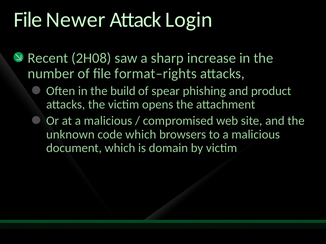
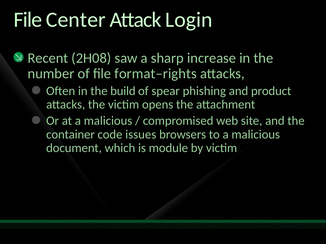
Newer: Newer -> Center (76, 20)
unknown: unknown -> container (70, 135)
code which: which -> issues (141, 135)
domain: domain -> module (168, 148)
